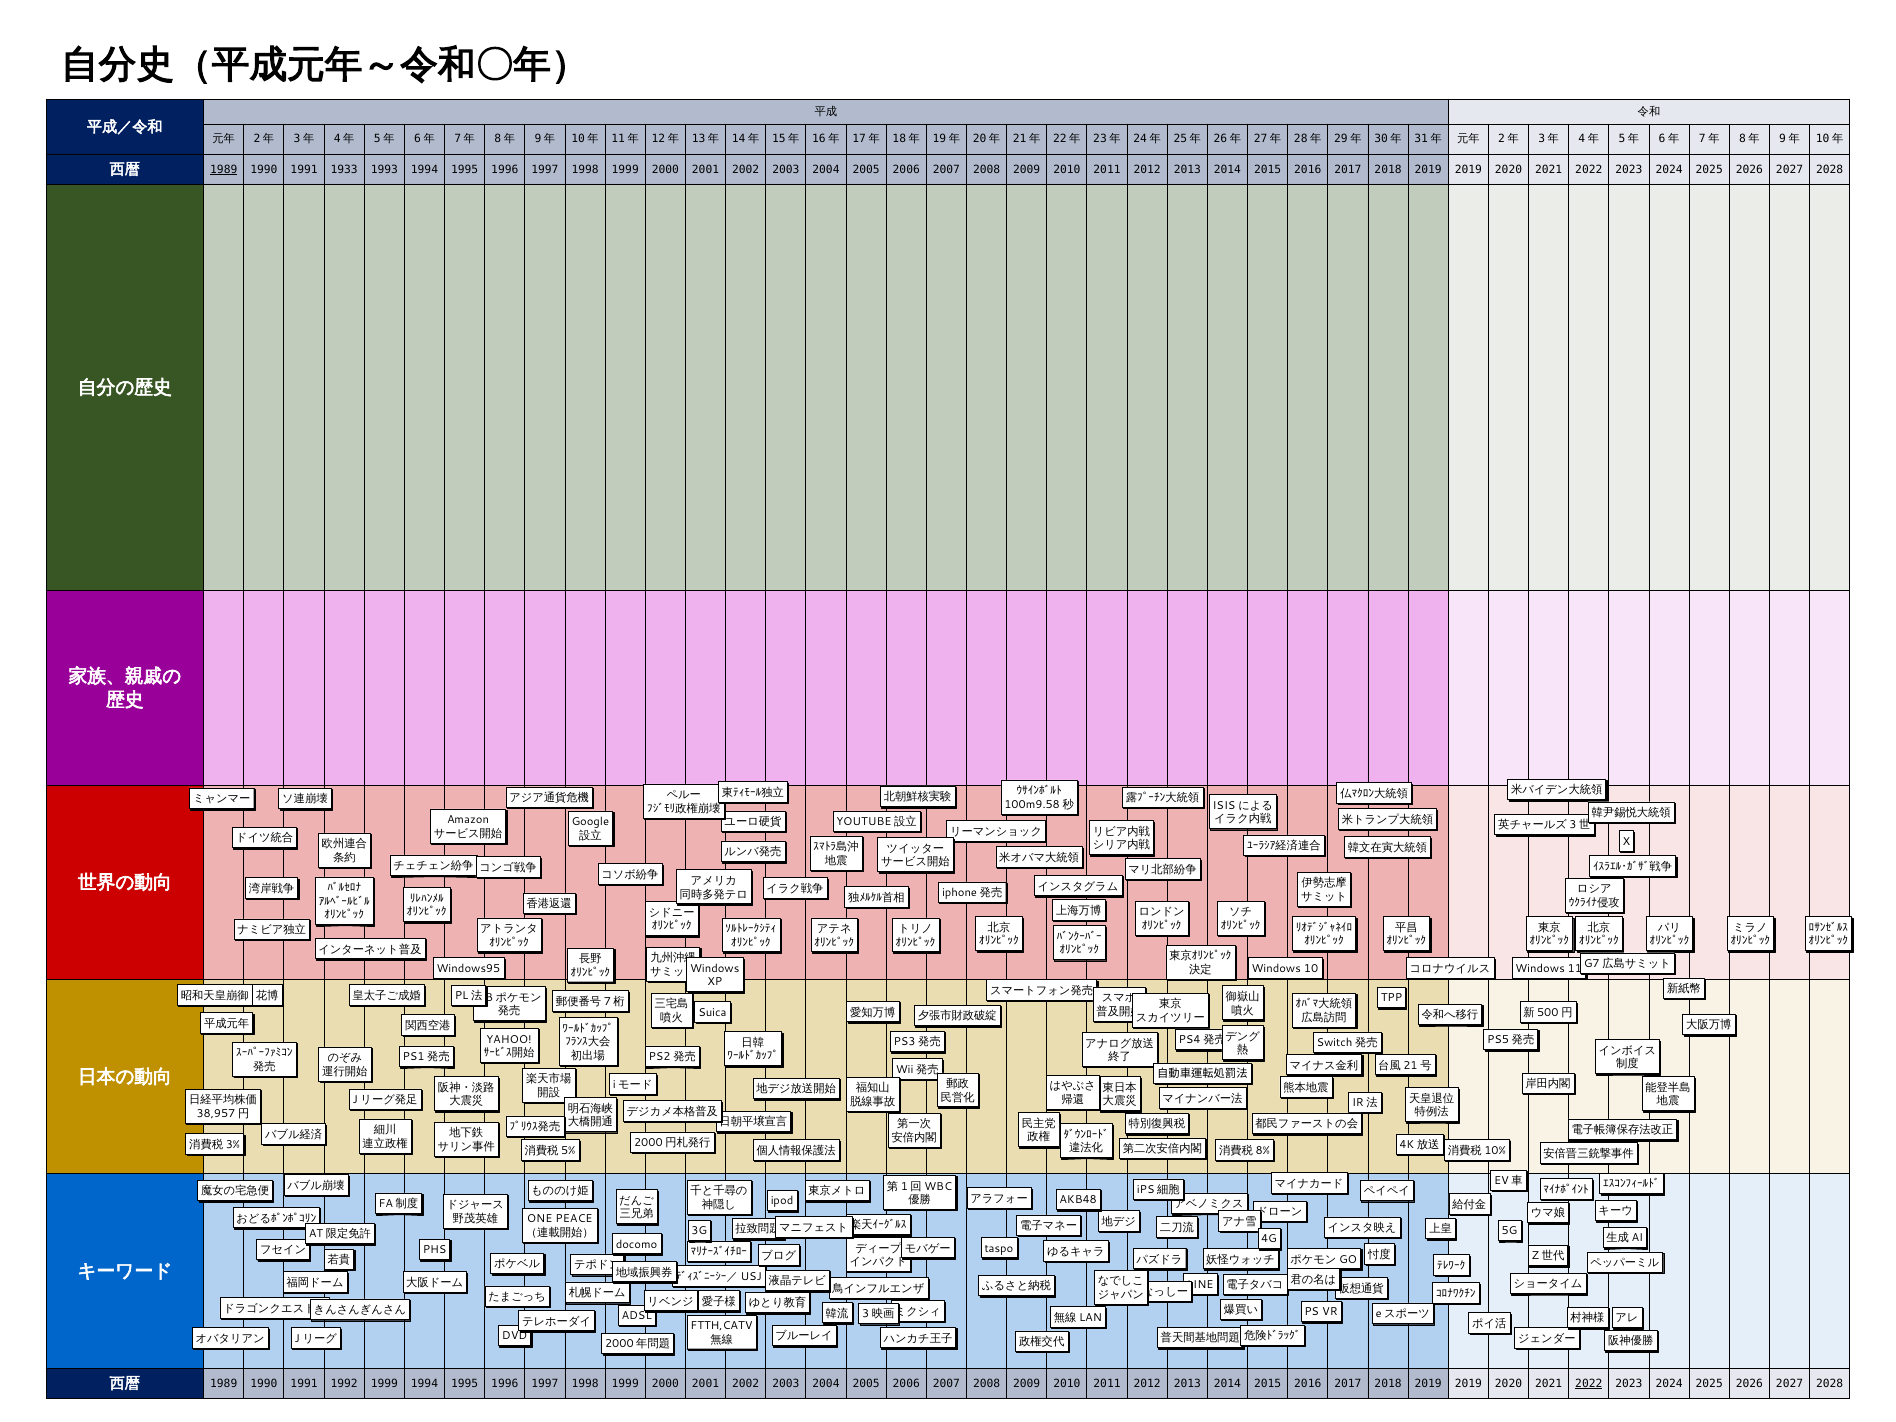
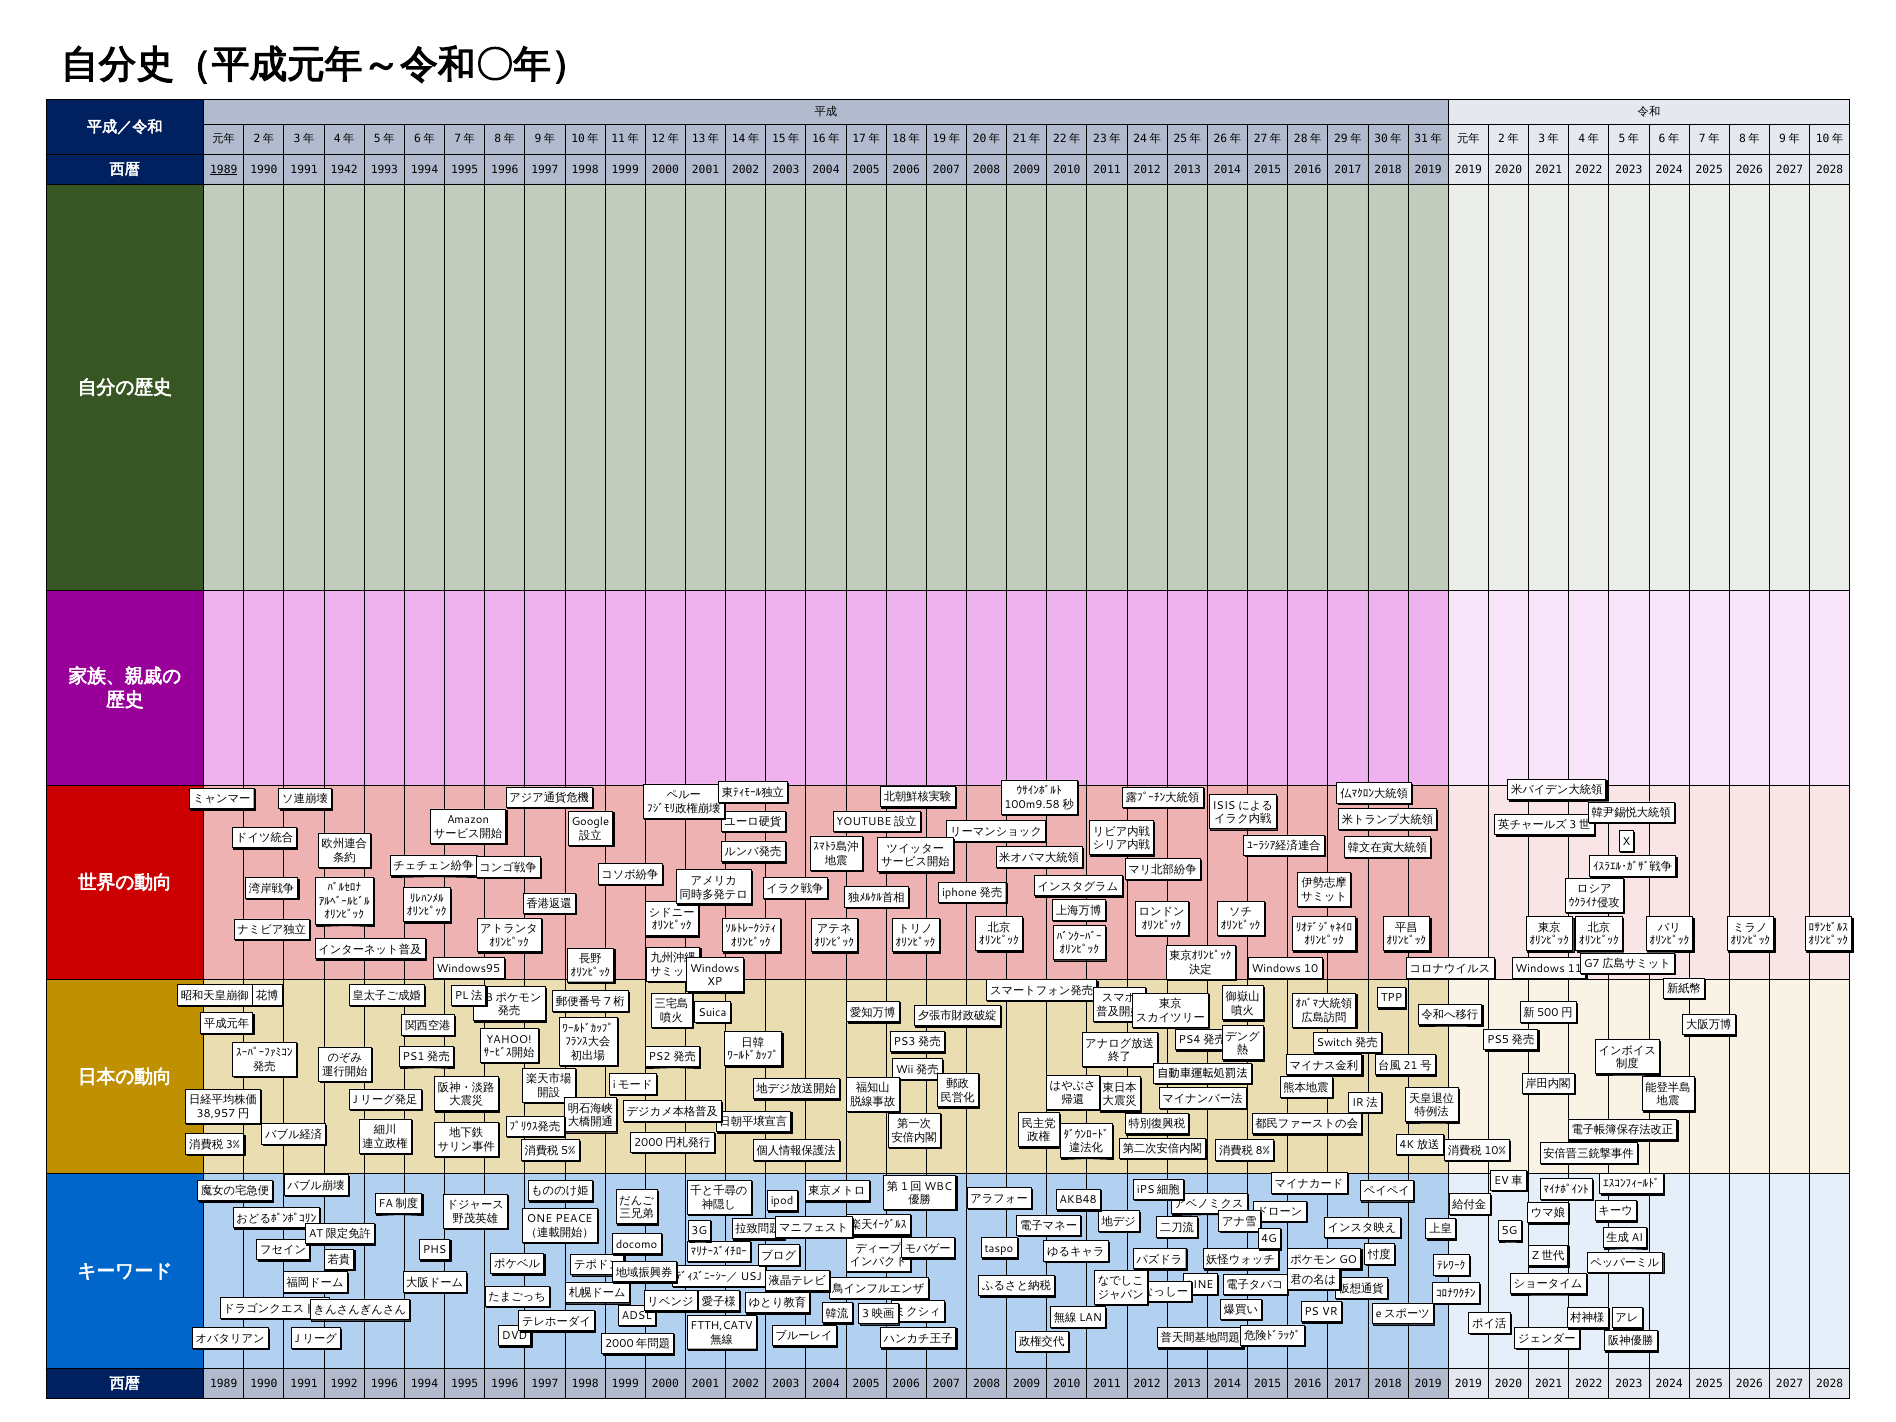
1933: 1933 -> 1942 (344, 170)
1992 1999: 1999 -> 1996 (384, 1384)
2022 underline: present -> none (1589, 1384)
